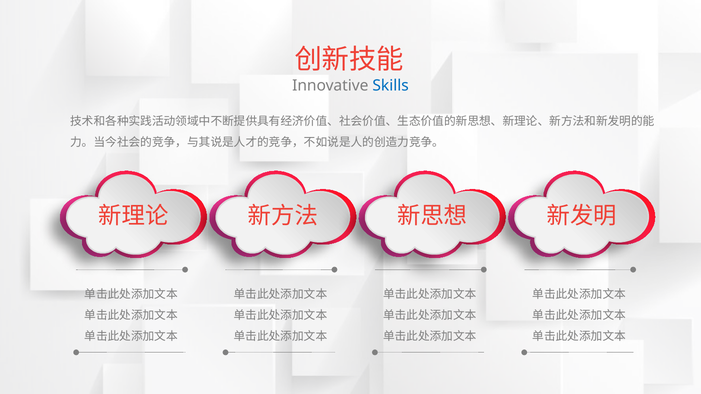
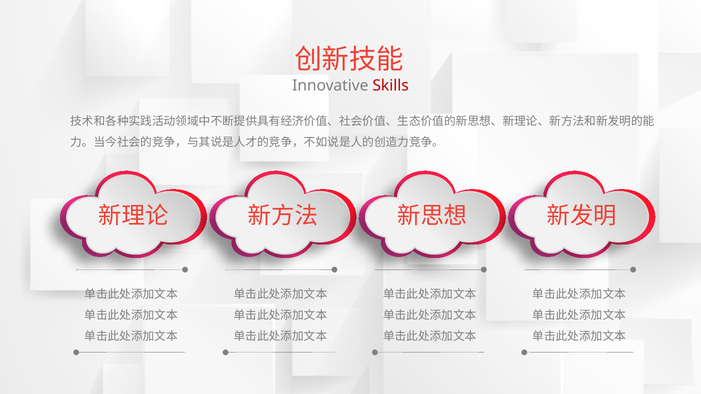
Skills colour: blue -> red (391, 86)
